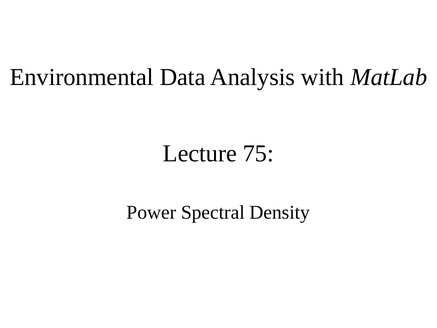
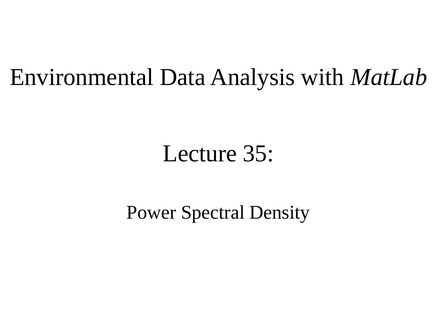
75: 75 -> 35 (258, 154)
